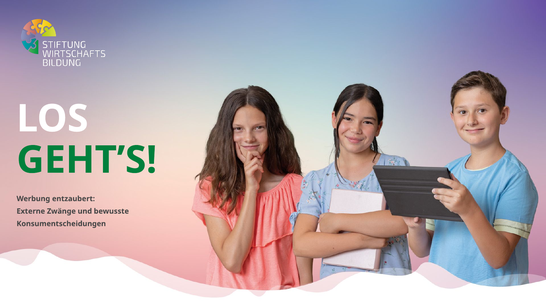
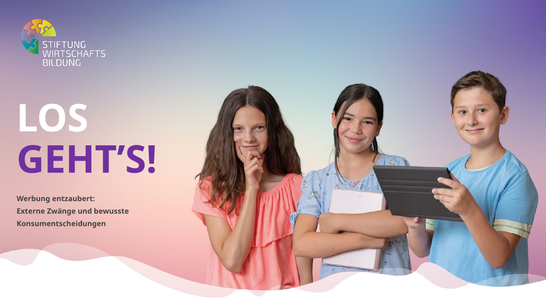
GEHT’S colour: green -> purple (87, 160)
